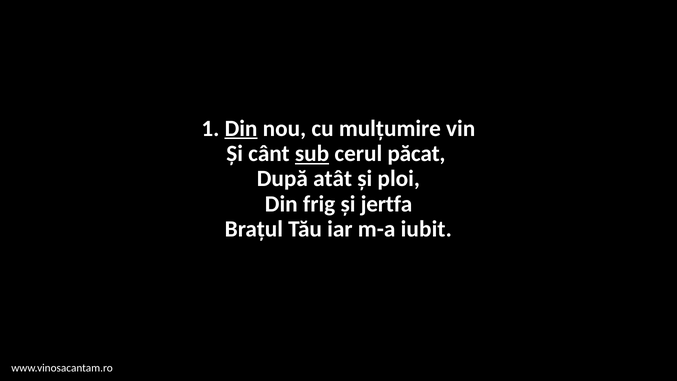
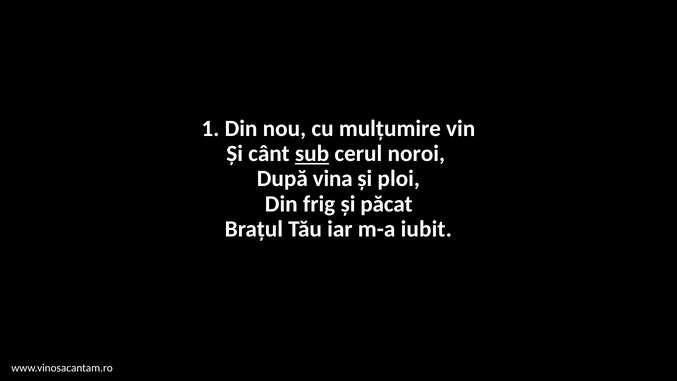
Din underline: present -> none (241, 128)
păcat: păcat -> noroi (416, 153)
atât: atât -> vina (333, 179)
jertfa: jertfa -> păcat (386, 204)
